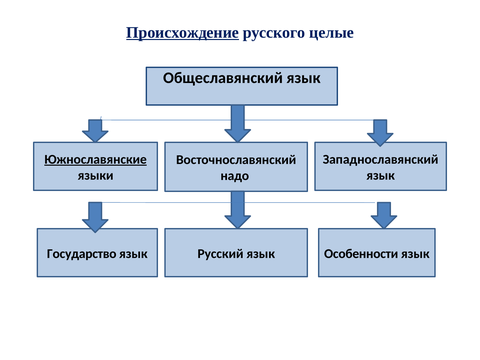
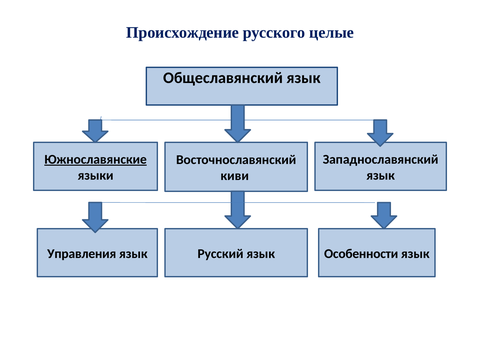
Происхождение underline: present -> none (183, 33)
надо: надо -> киви (235, 176)
Государство: Государство -> Управления (82, 254)
